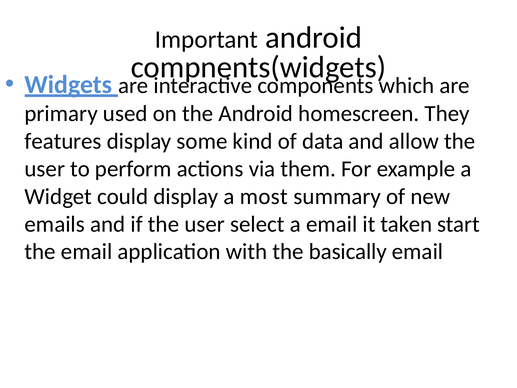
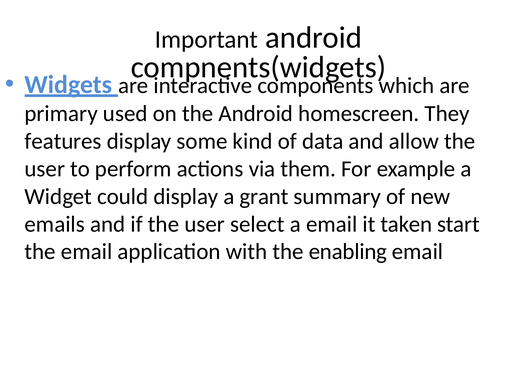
most: most -> grant (264, 196)
basically: basically -> enabling (348, 252)
